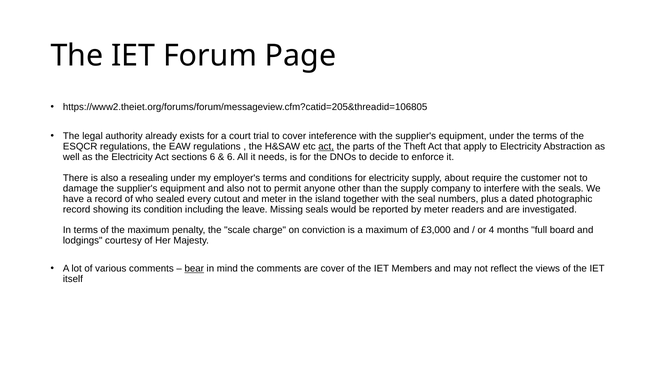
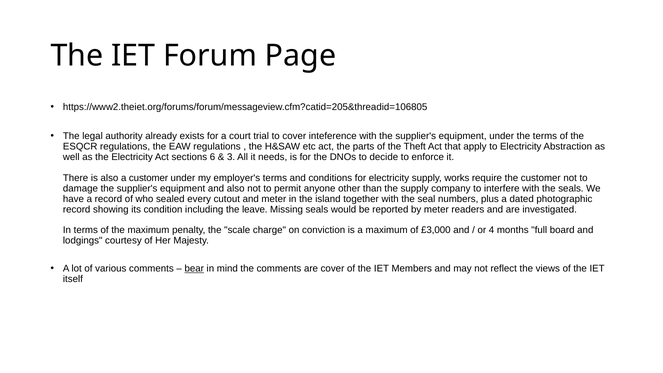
act underline: present -> none (326, 146)
6: 6 -> 3 (231, 157)
a resealing: resealing -> customer (149, 178)
about: about -> works (457, 178)
